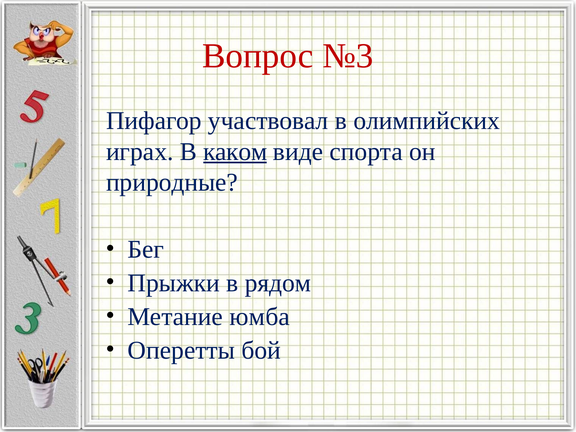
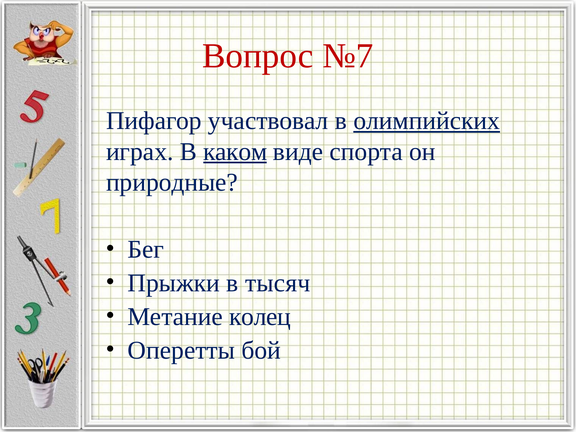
№3: №3 -> №7 (348, 56)
олимпийских underline: none -> present (427, 121)
рядом: рядом -> тысяч (278, 283)
юмба: юмба -> колец (260, 317)
